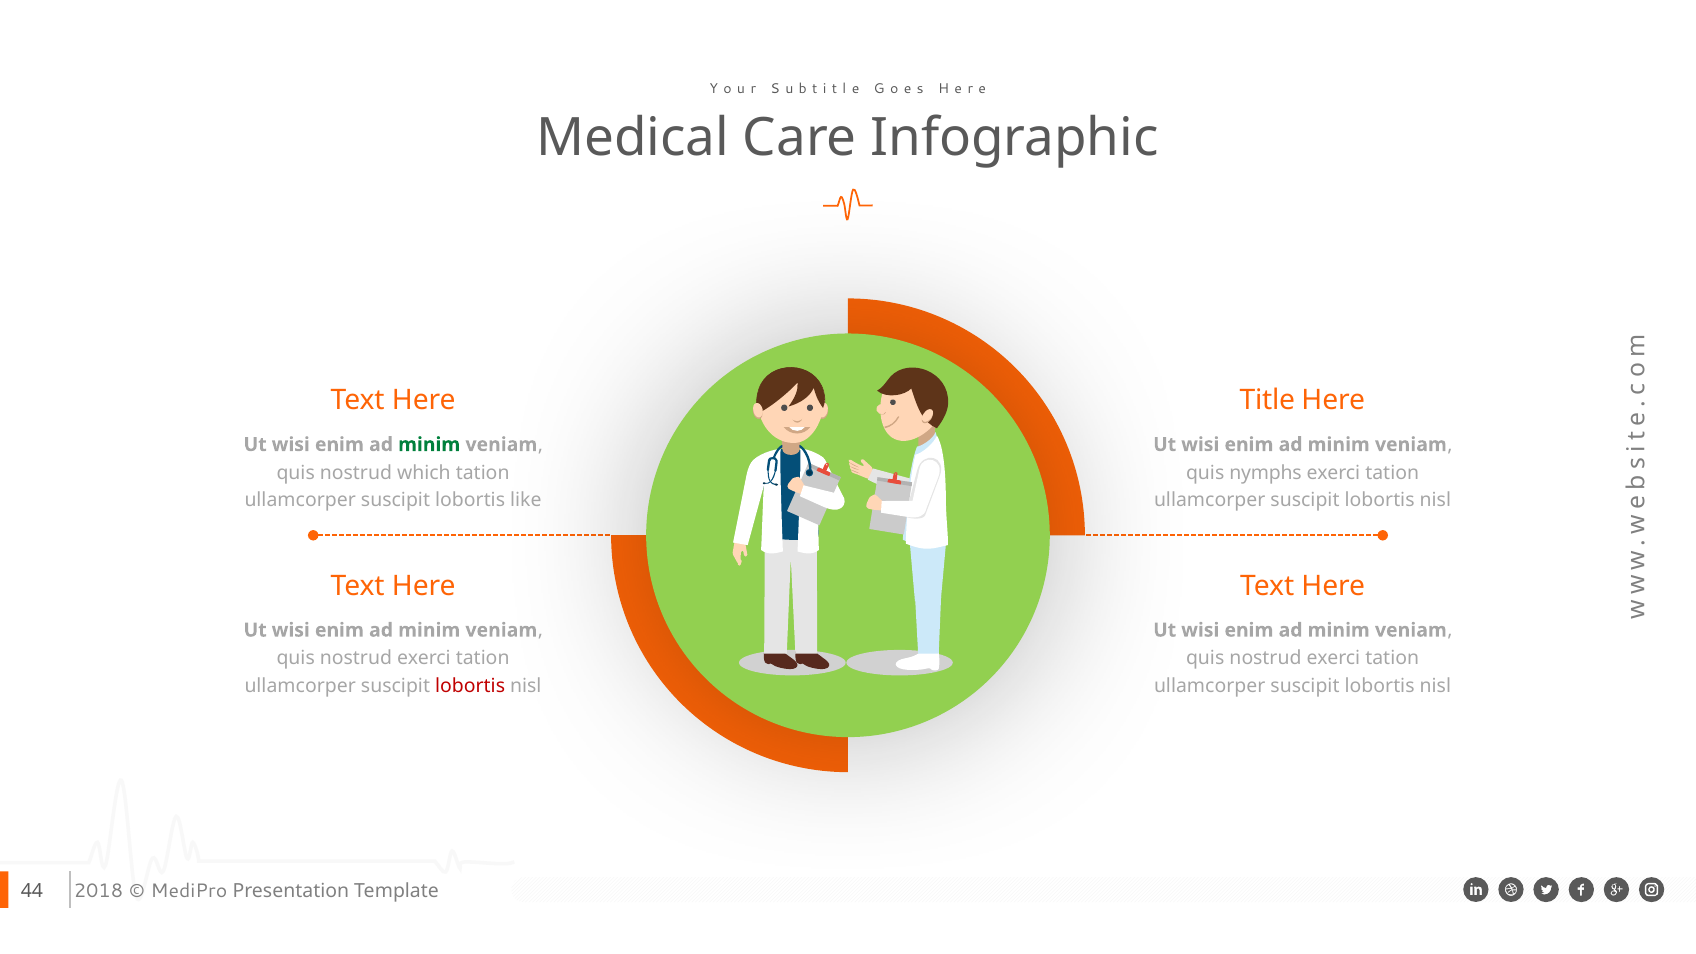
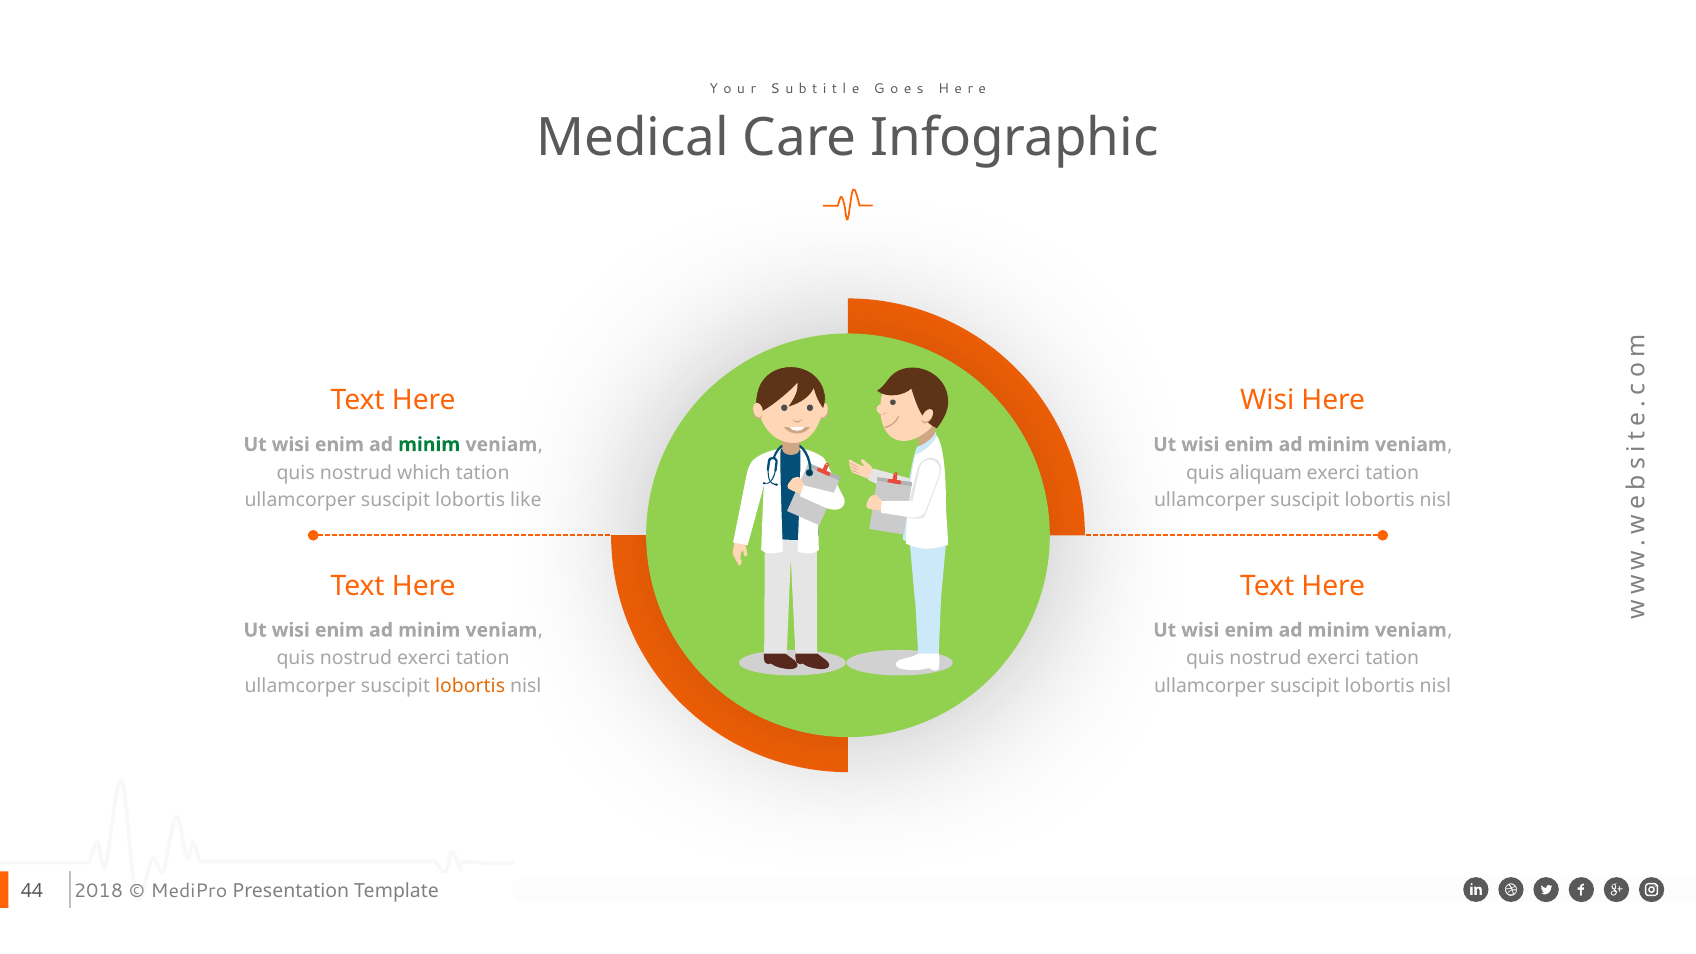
Title: Title -> Wisi (1267, 400)
nymphs: nymphs -> aliquam (1266, 473)
lobortis colour: red -> orange (470, 686)
